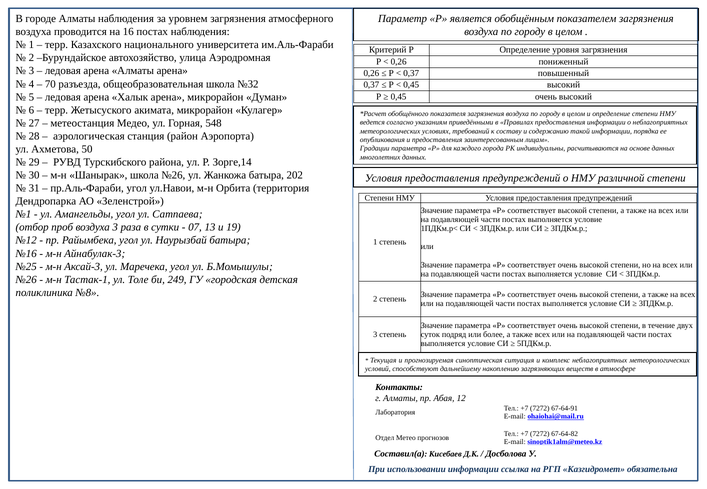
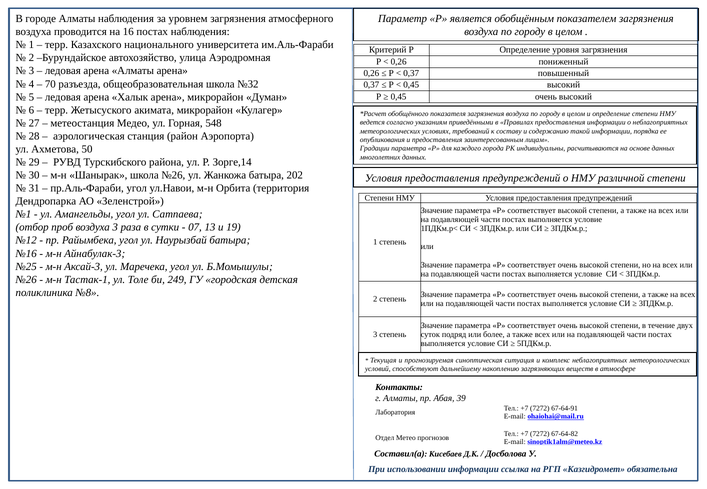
12: 12 -> 39 (461, 398)
